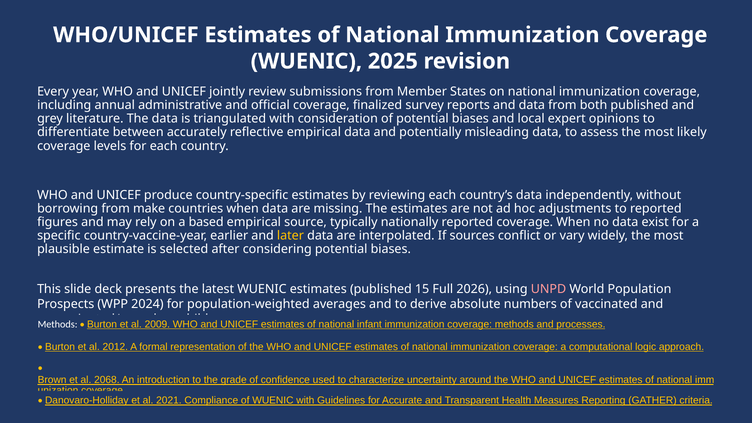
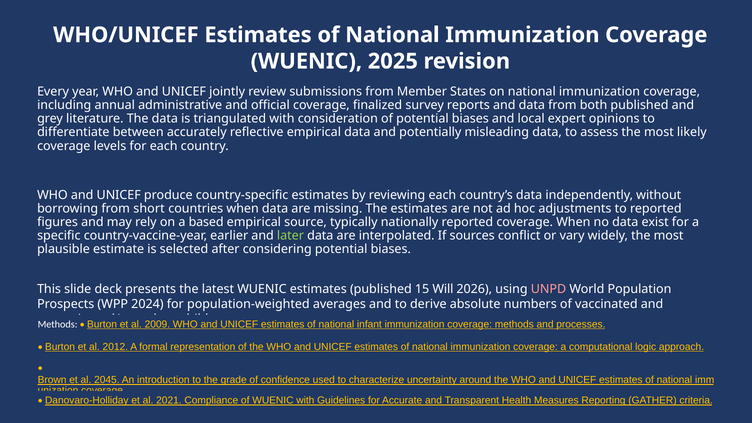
make: make -> short (149, 209)
later colour: yellow -> light green (290, 236)
Full: Full -> Will (443, 289)
2068: 2068 -> 2045 (107, 380)
